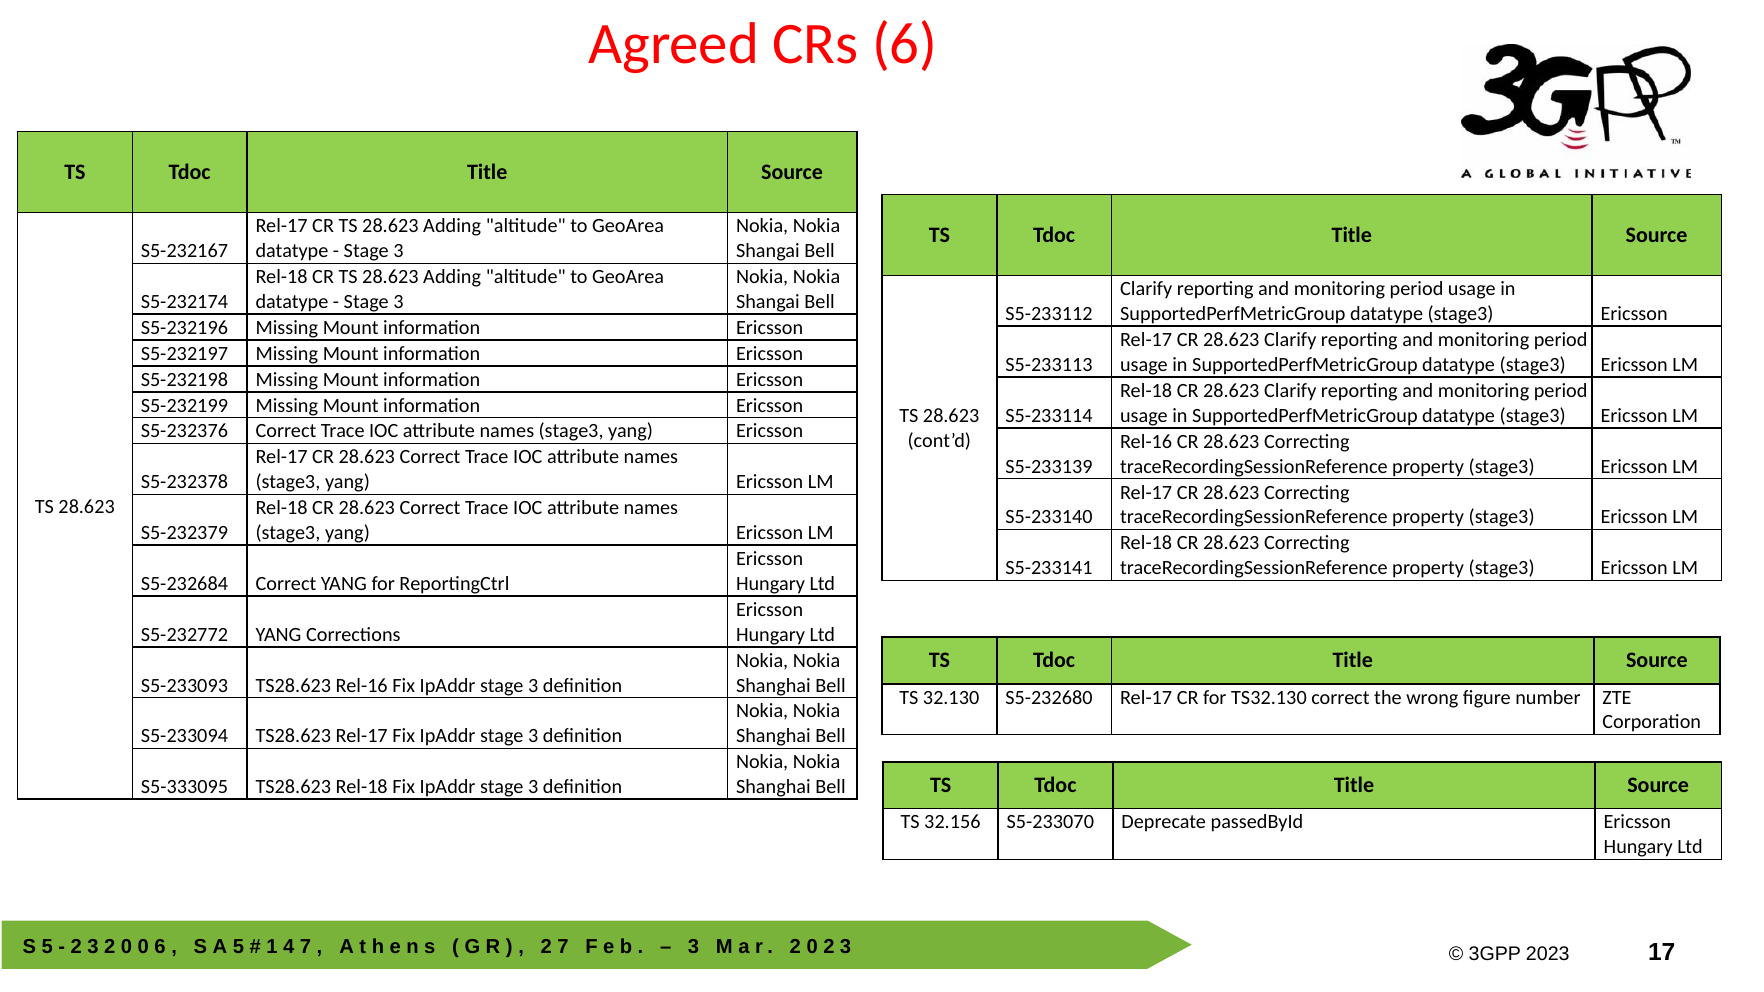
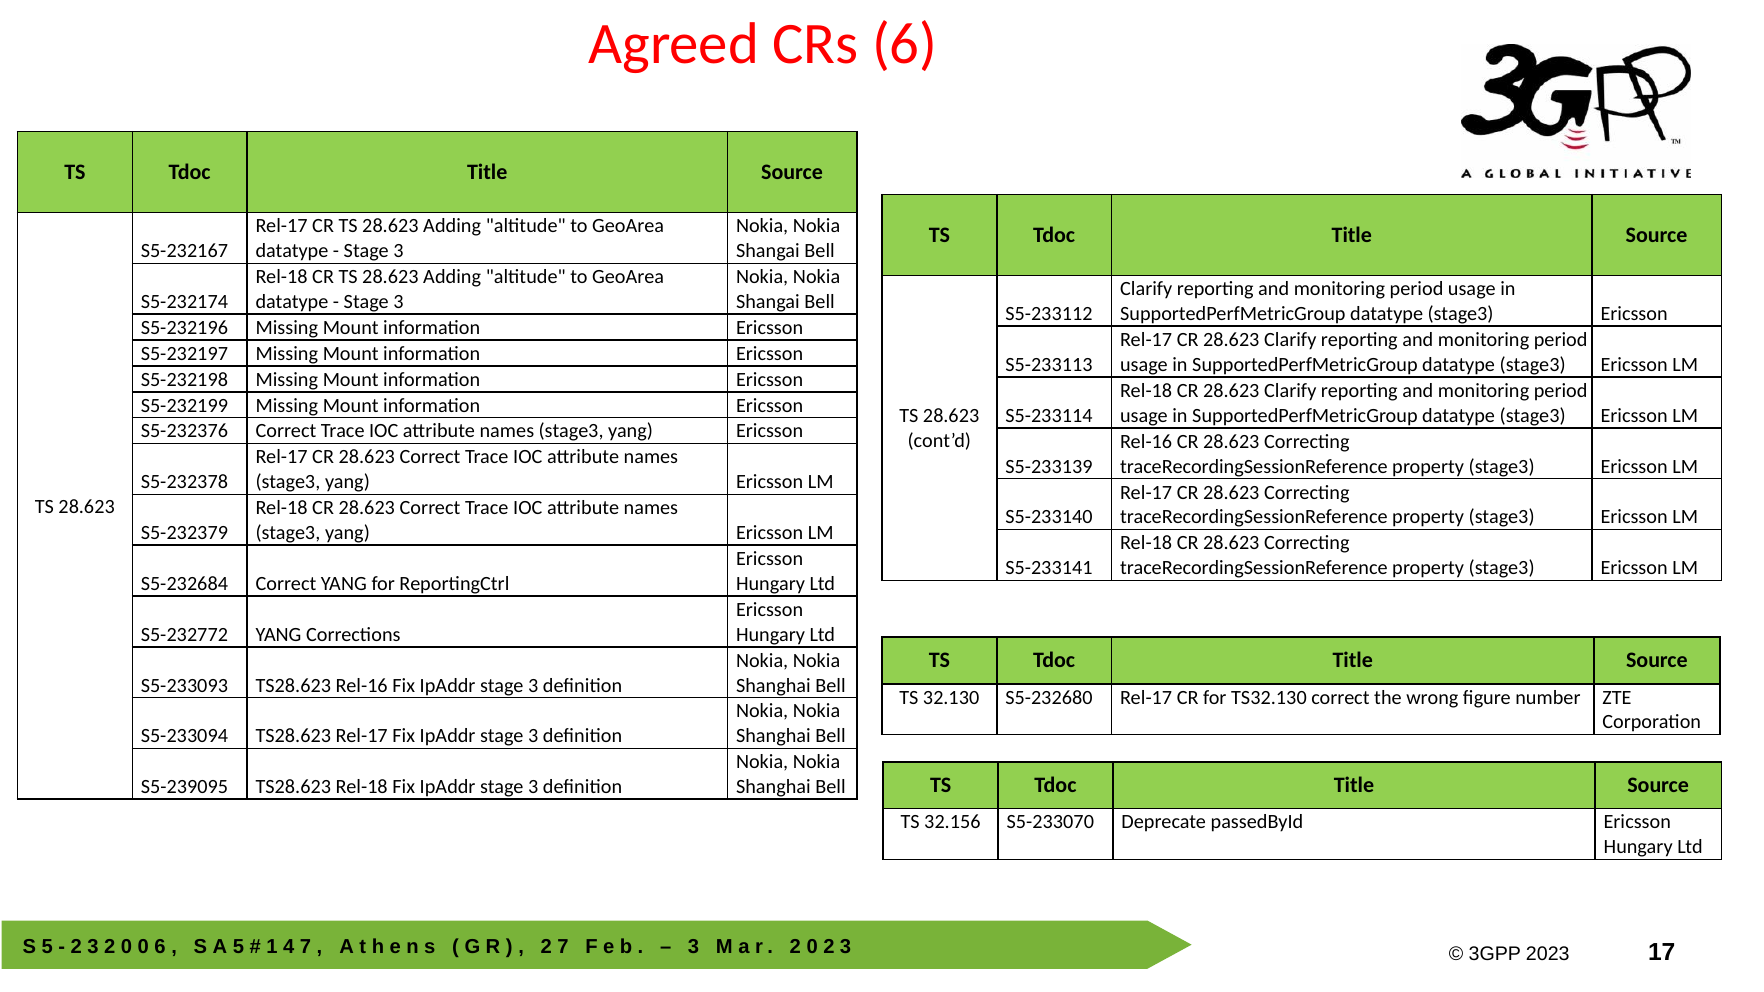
S5-333095: S5-333095 -> S5-239095 (184, 787)
